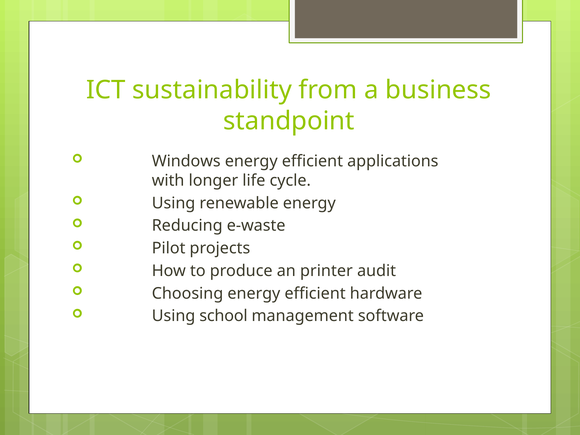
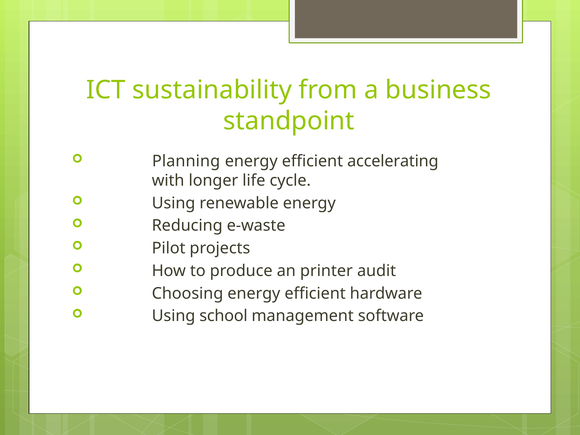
Windows: Windows -> Planning (186, 161)
applications: applications -> accelerating (393, 161)
